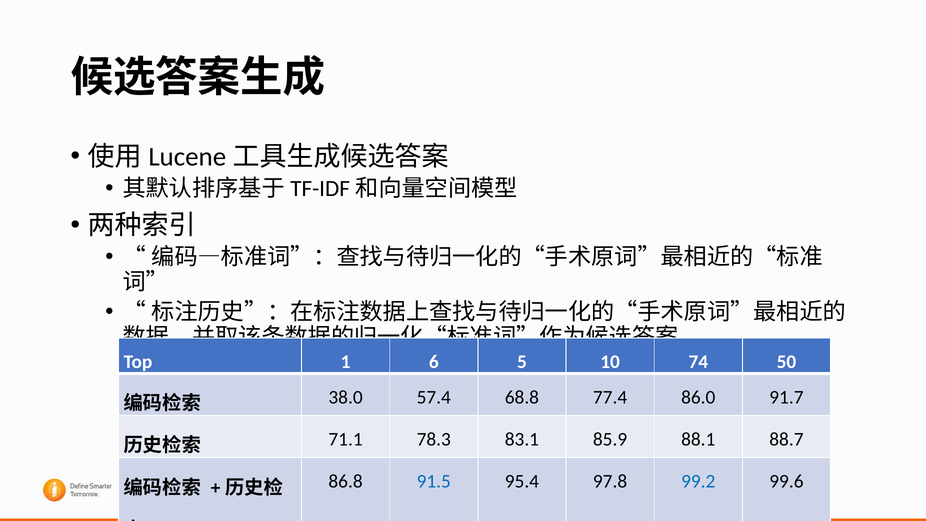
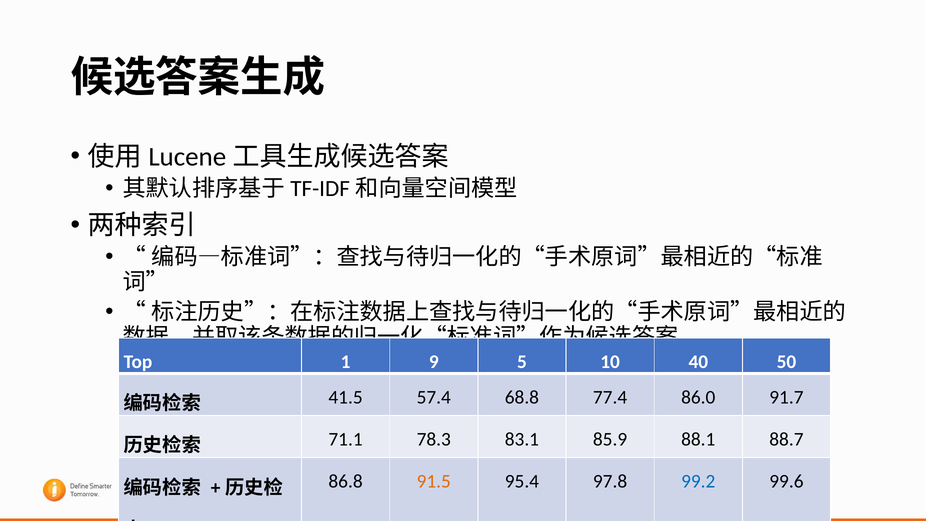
6: 6 -> 9 (434, 362)
74: 74 -> 40 (698, 362)
38.0: 38.0 -> 41.5 (346, 397)
91.5 colour: blue -> orange (434, 481)
